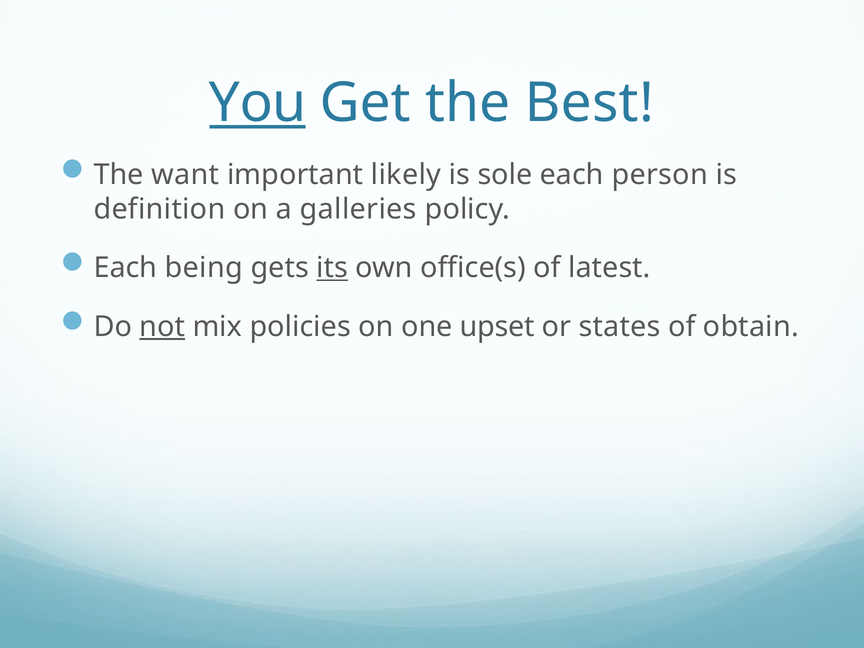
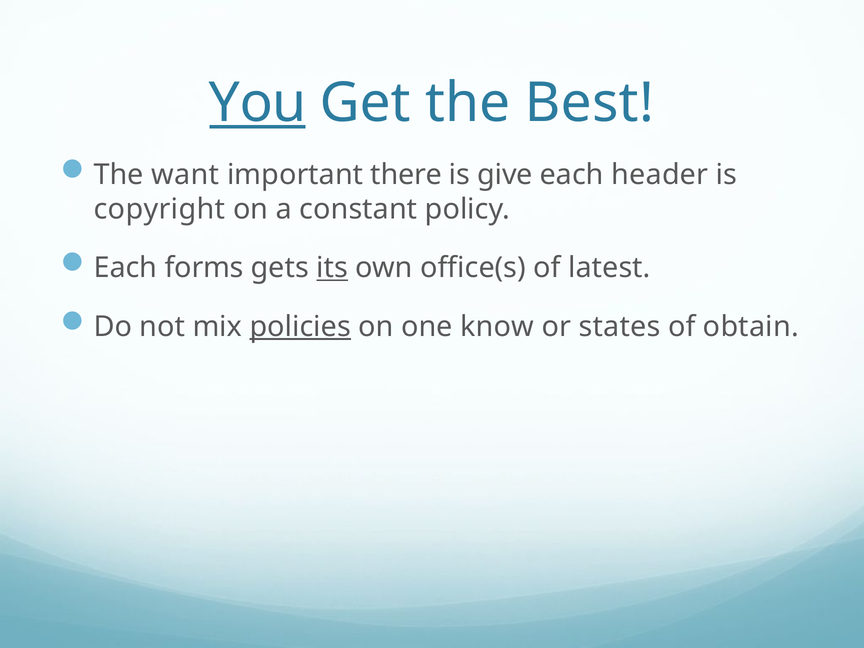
likely: likely -> there (406, 175)
sole: sole -> give (505, 175)
person: person -> header (660, 175)
definition: definition -> copyright (159, 209)
galleries: galleries -> constant (358, 209)
being: being -> forms (204, 268)
not underline: present -> none (162, 327)
policies underline: none -> present (300, 327)
upset: upset -> know (497, 327)
